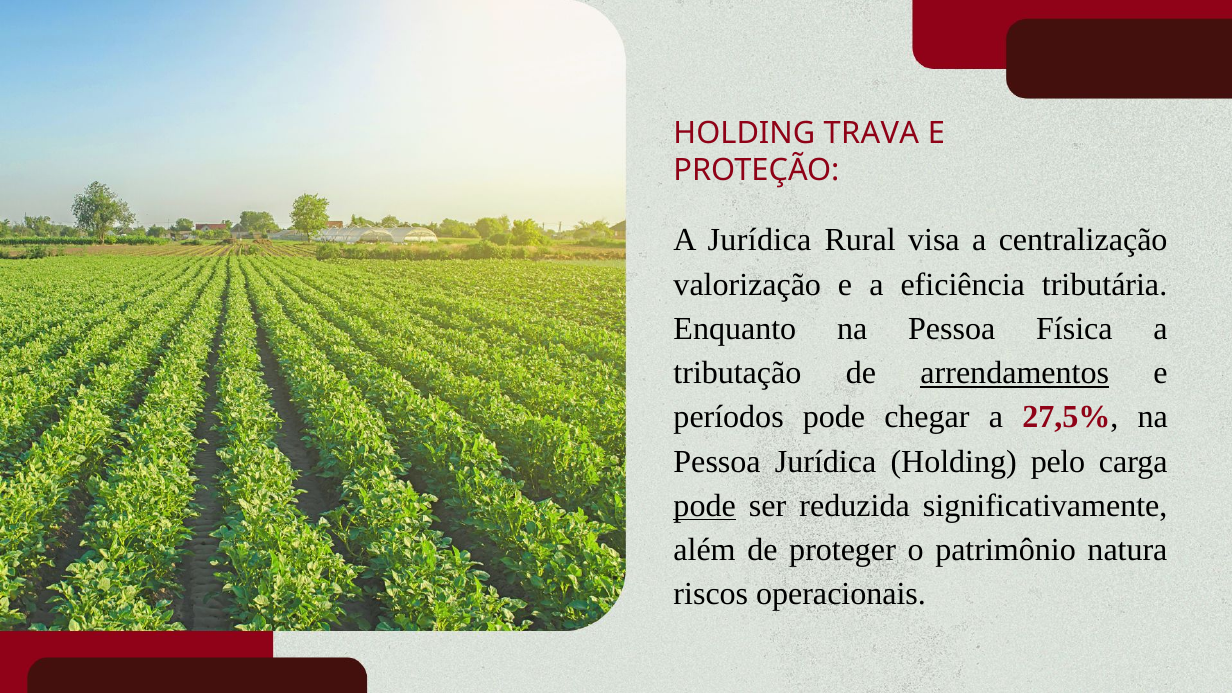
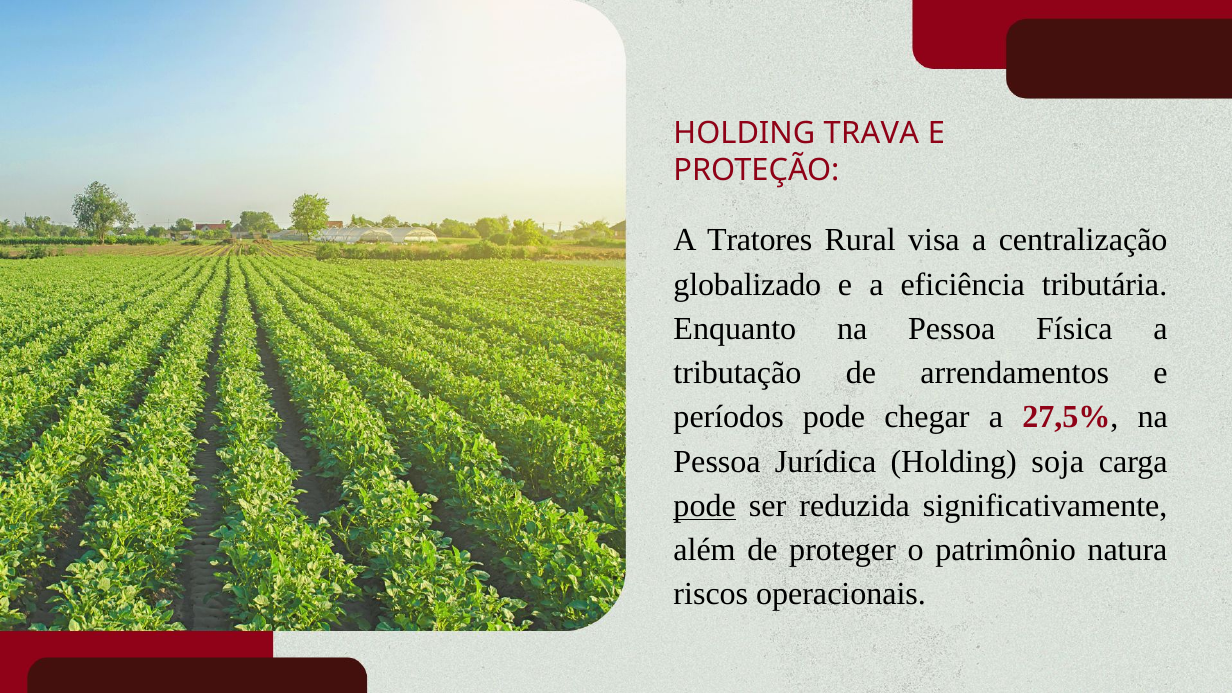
A Jurídica: Jurídica -> Tratores (760, 240)
valorização: valorização -> globalizado (747, 285)
arrendamentos underline: present -> none (1015, 373)
pelo: pelo -> soja (1058, 461)
